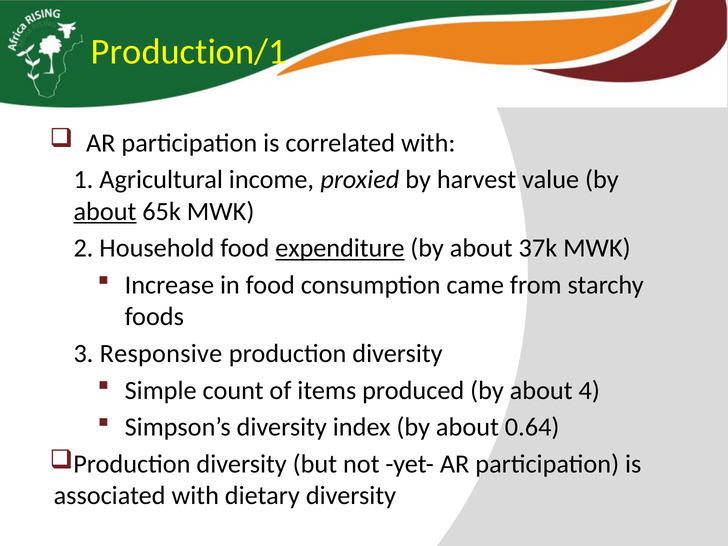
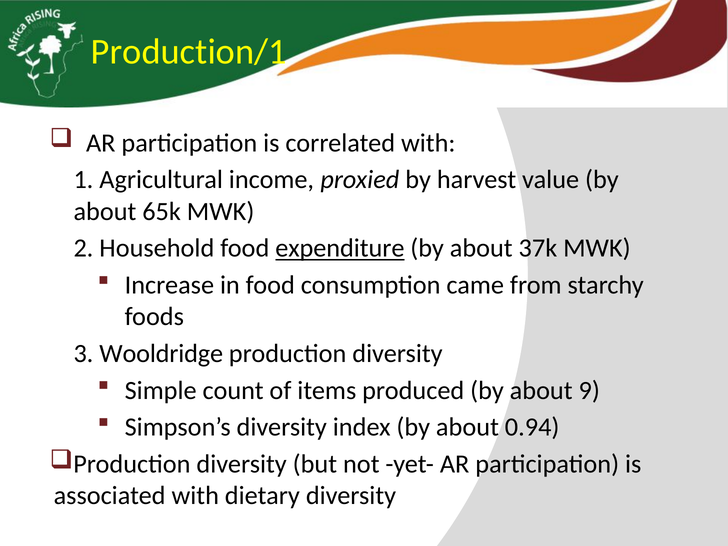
about underline: present -> none (105, 211)
Responsive: Responsive -> Wooldridge (161, 354)
4: 4 -> 9 (589, 390)
0.64: 0.64 -> 0.94 (532, 427)
